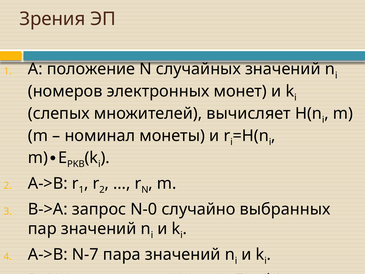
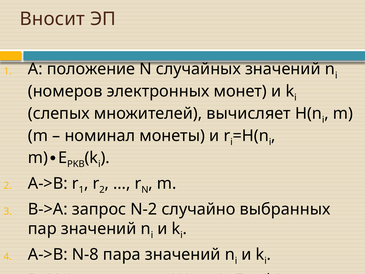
Зрения: Зрения -> Вносит (52, 19)
N-0: N-0 -> N-2 (144, 209)
N-7: N-7 -> N-8 (85, 254)
